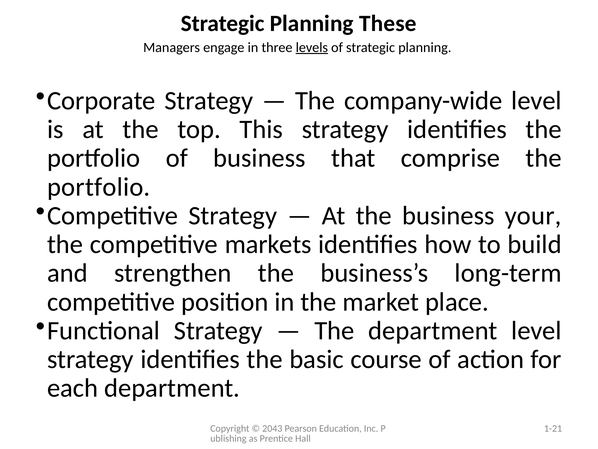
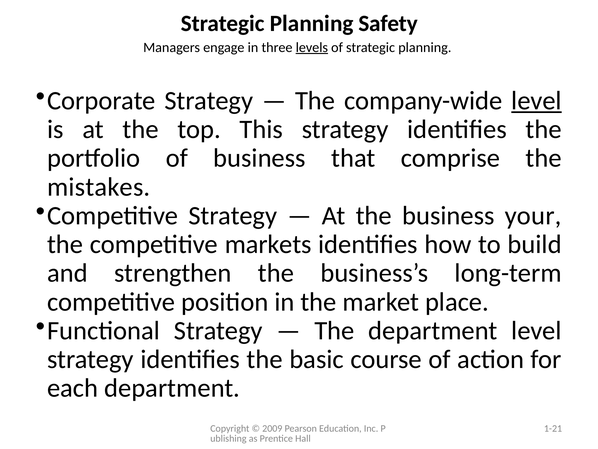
These: These -> Safety (388, 24)
level underline: none -> present (536, 101)
portfolio: portfolio -> mistakes (99, 187)
2043: 2043 -> 2009 (272, 428)
